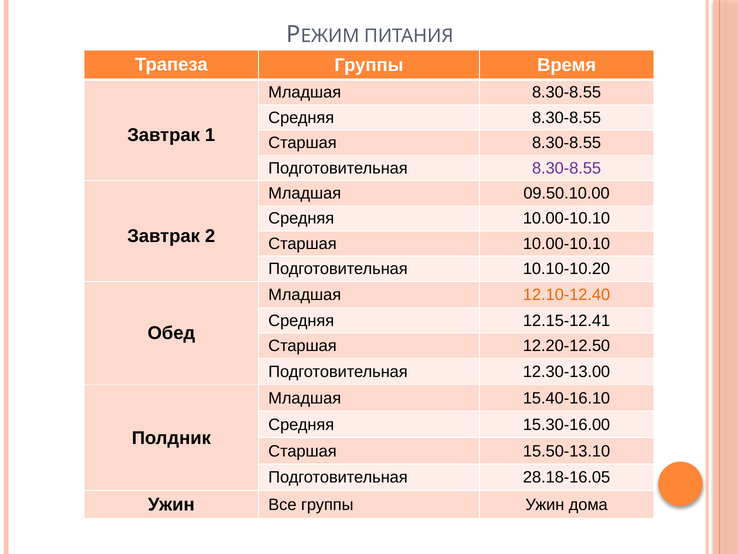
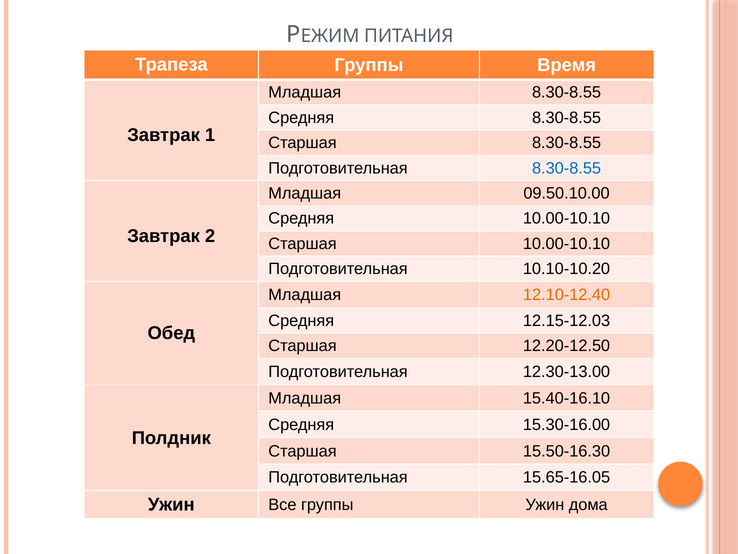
8.30-8.55 colour: purple -> blue (567, 168)
12.15-12.41: 12.15-12.41 -> 12.15-12.03 (567, 320)
15.50-13.10: 15.50-13.10 -> 15.50-16.30 (567, 451)
28.18-16.05: 28.18-16.05 -> 15.65-16.05 (567, 477)
